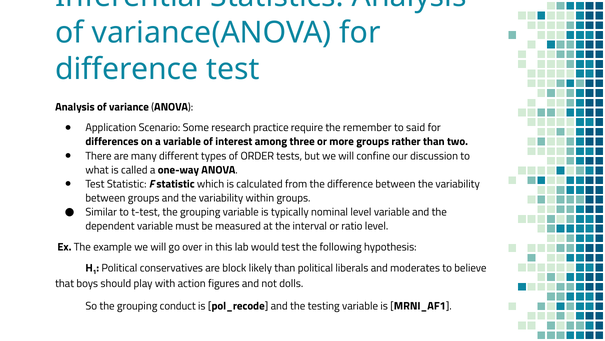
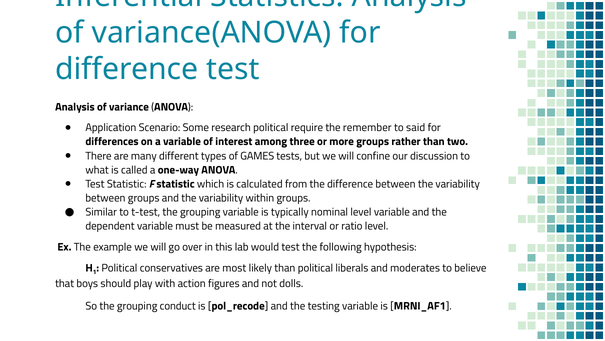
research practice: practice -> political (271, 128)
ORDER: ORDER -> GAMES (257, 156)
block: block -> most (234, 267)
